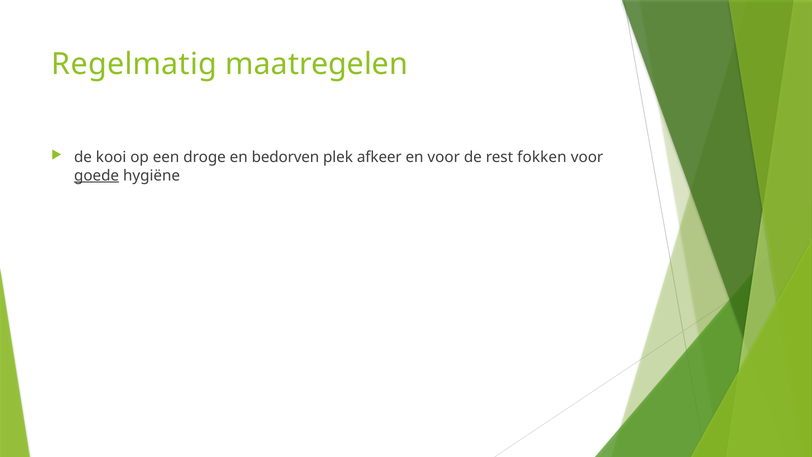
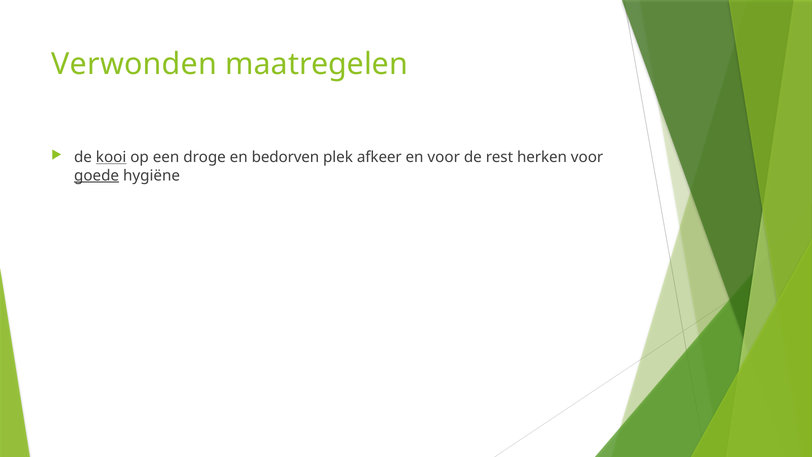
Regelmatig: Regelmatig -> Verwonden (134, 64)
kooi underline: none -> present (111, 157)
fokken: fokken -> herken (542, 157)
